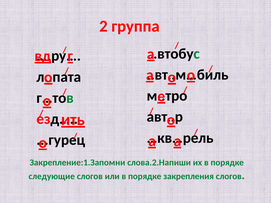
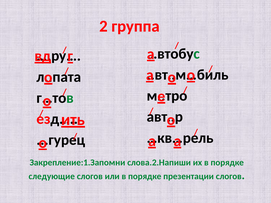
закрепления: закрепления -> презентации (189, 177)
